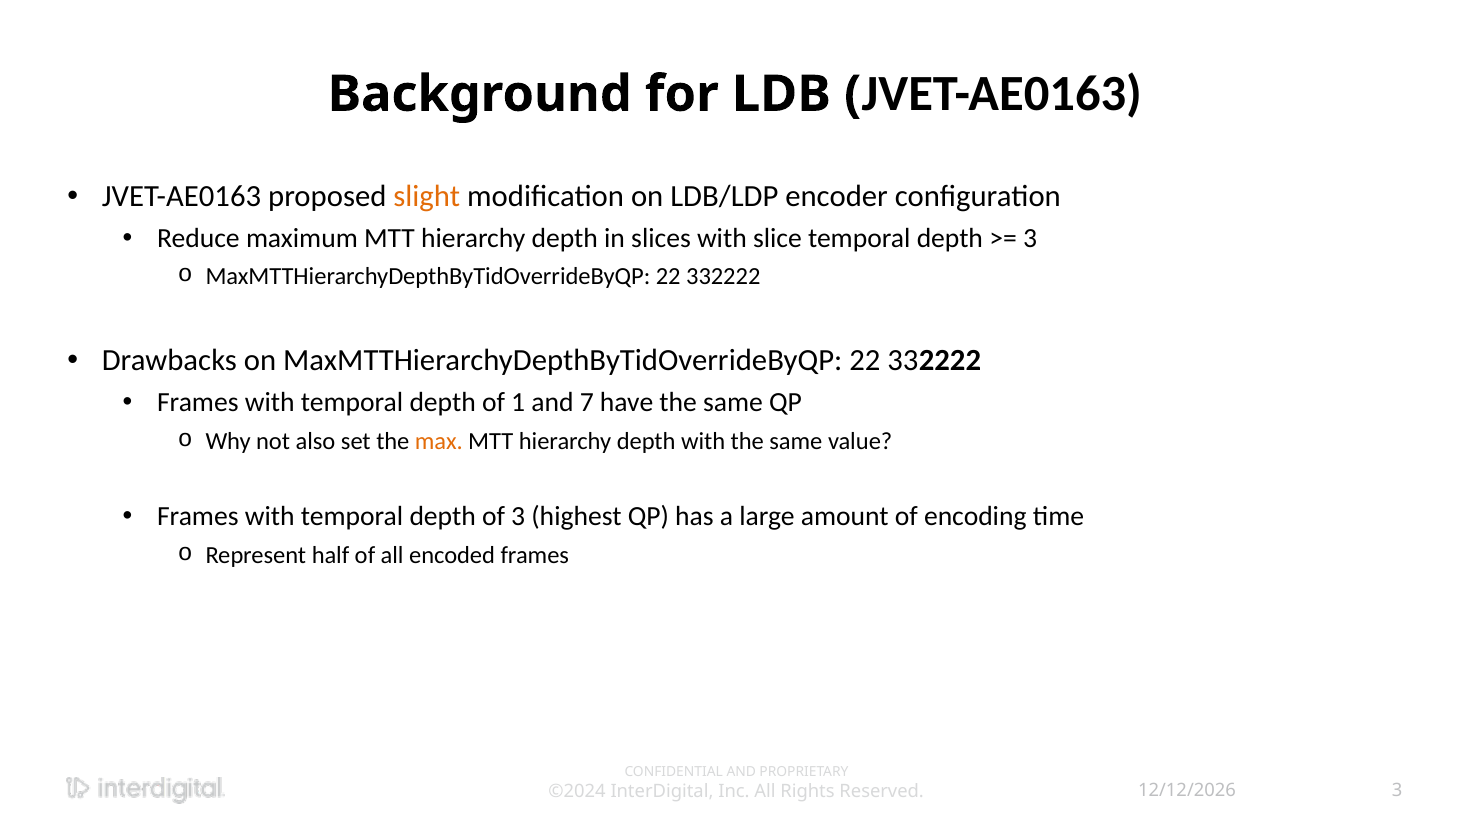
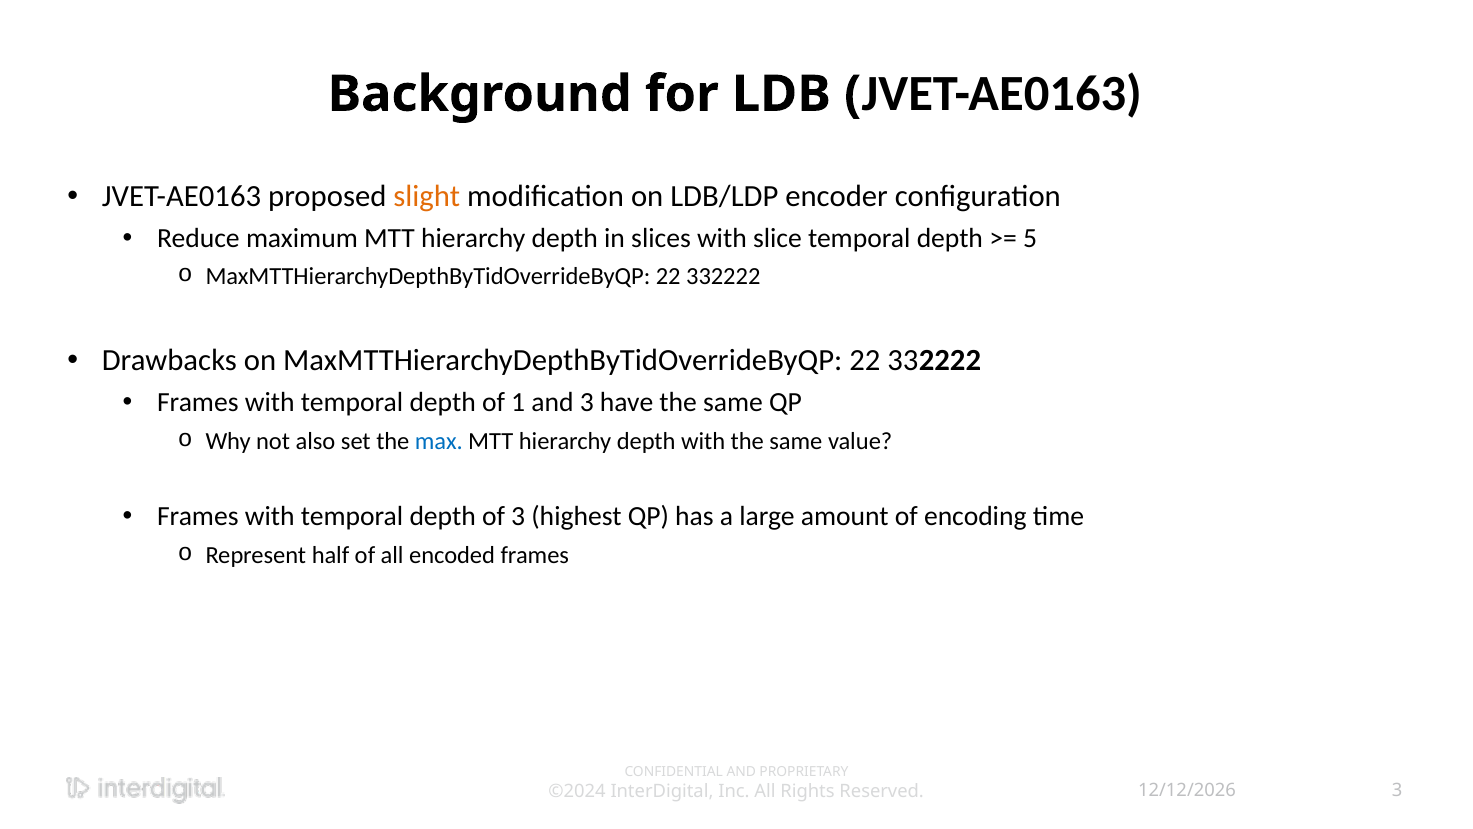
3: 3 -> 5 (1030, 238)
and 7: 7 -> 3 (587, 402)
max colour: orange -> blue (439, 441)
